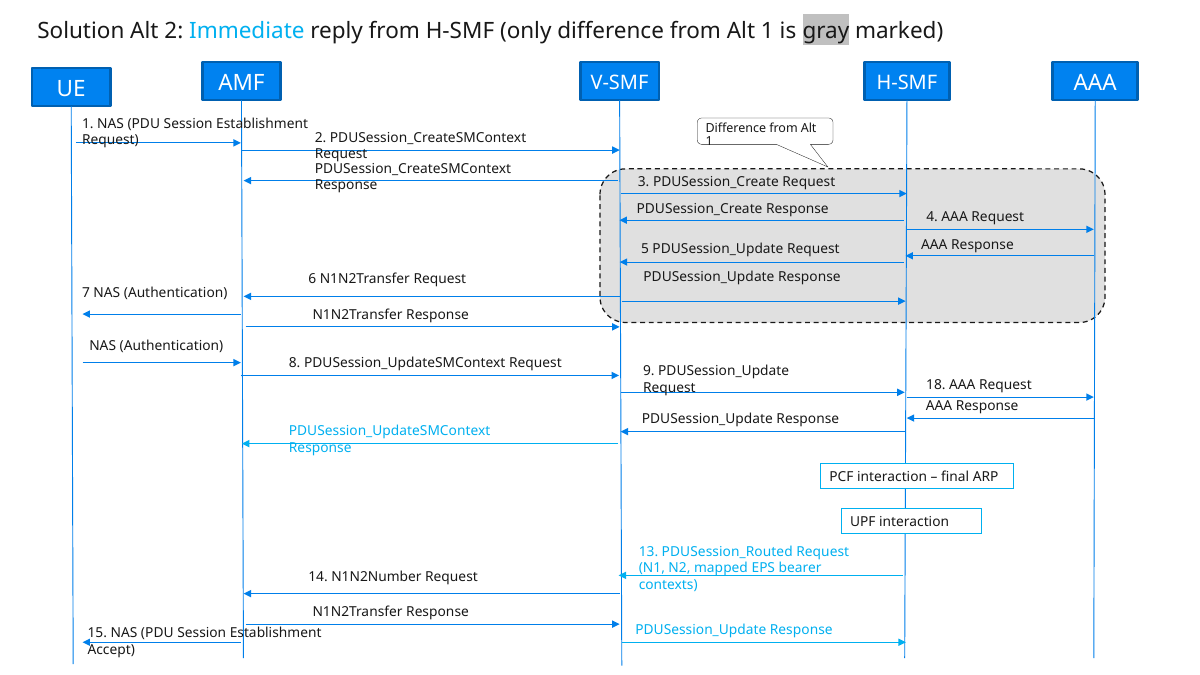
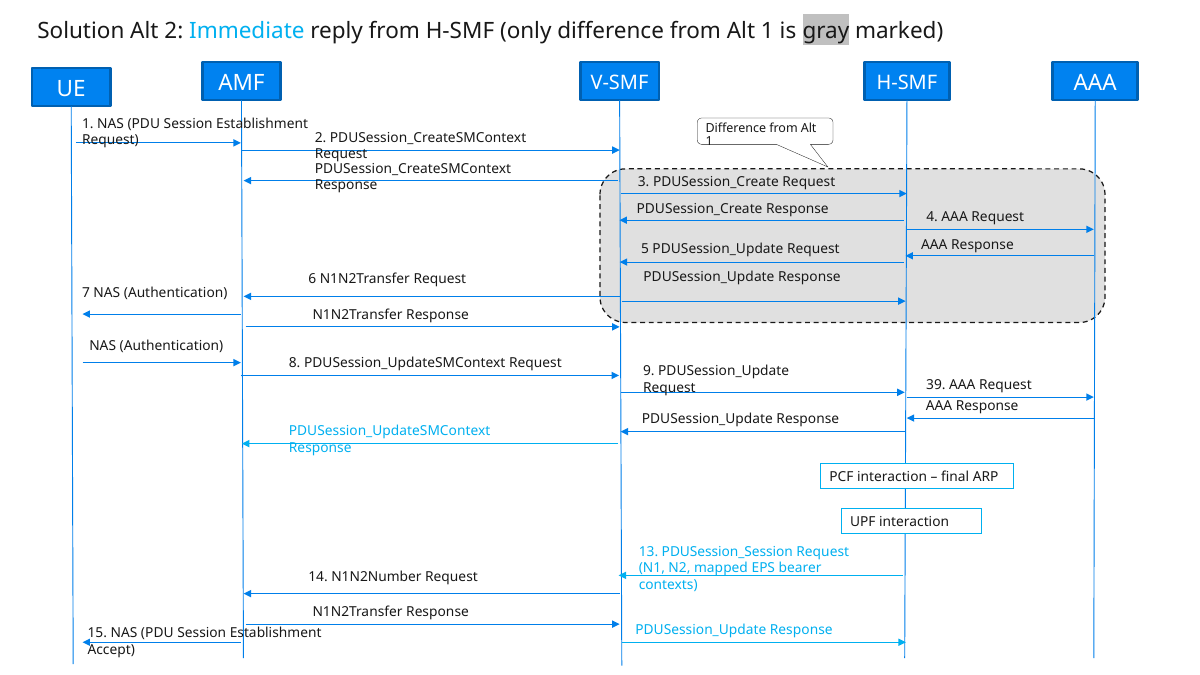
18: 18 -> 39 (936, 385)
PDUSession_Routed: PDUSession_Routed -> PDUSession_Session (727, 552)
